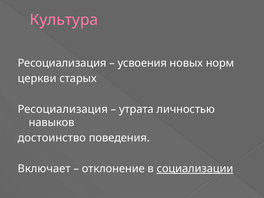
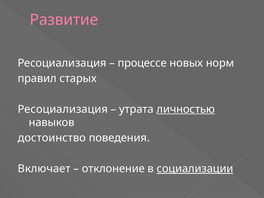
Культура: Культура -> Развитие (64, 20)
усвоения: усвоения -> процессе (142, 63)
церкви: церкви -> правил (37, 78)
личностью underline: none -> present (186, 109)
